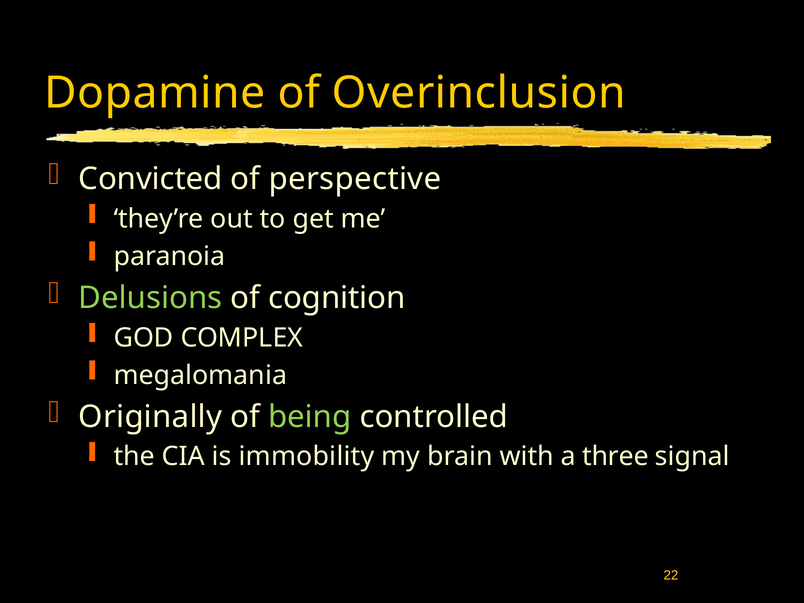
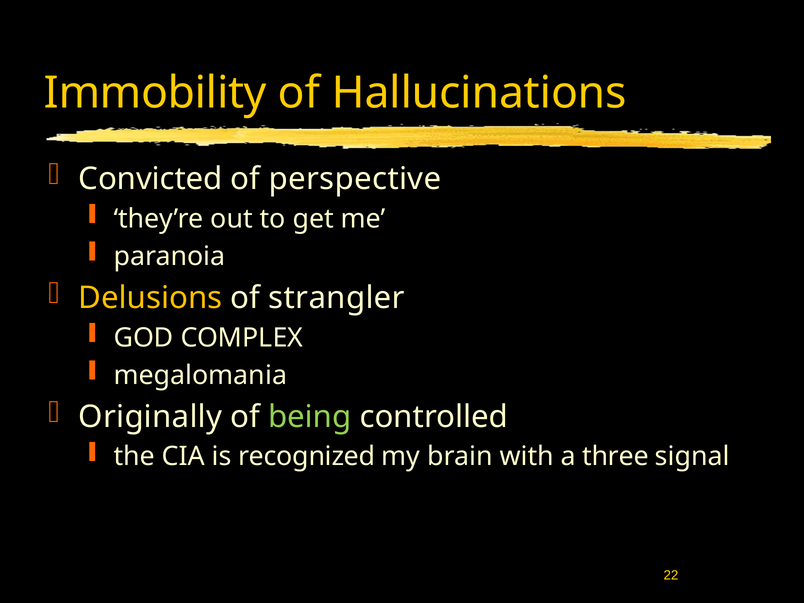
Dopamine: Dopamine -> Immobility (155, 93)
Overinclusion: Overinclusion -> Hallucinations (479, 93)
Delusions colour: light green -> yellow (150, 298)
cognition: cognition -> strangler (337, 298)
immobility: immobility -> recognized (307, 457)
